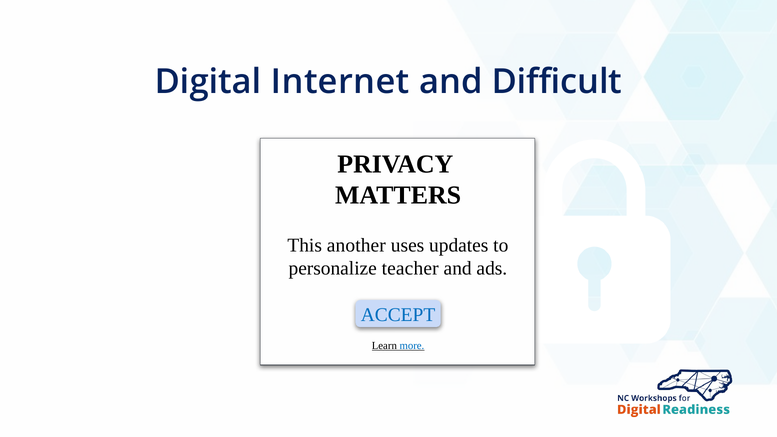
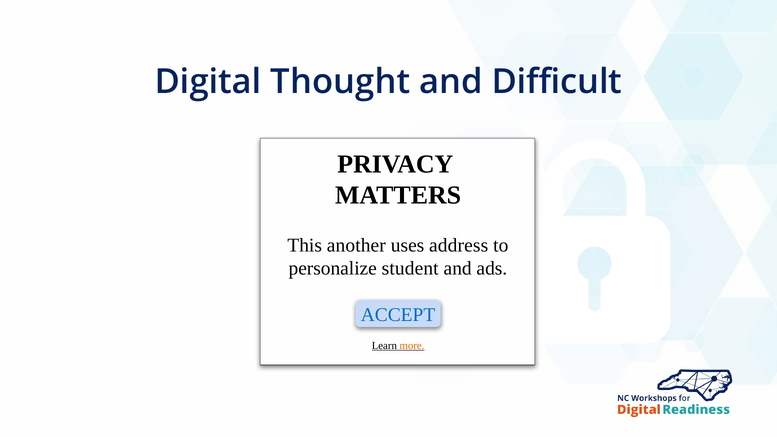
Internet: Internet -> Thought (340, 82)
updates: updates -> address (459, 245)
teacher: teacher -> student (410, 268)
more colour: blue -> orange (412, 346)
